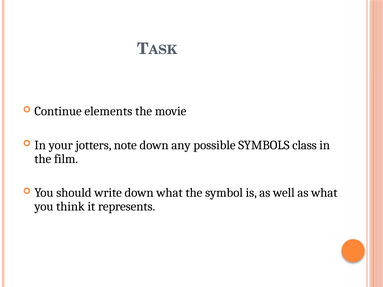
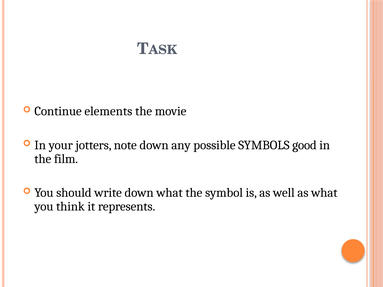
class: class -> good (304, 145)
